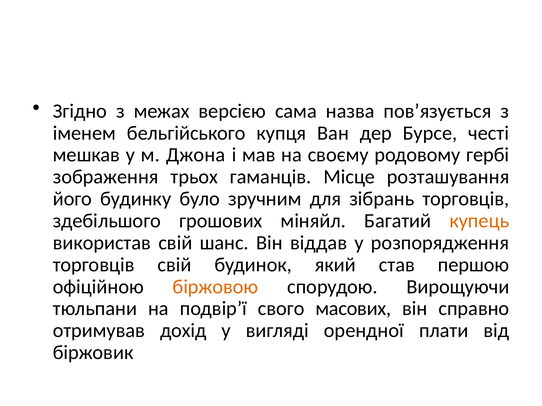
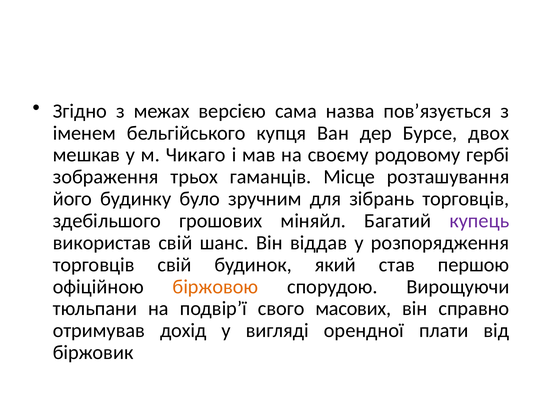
честі: честі -> двох (489, 133)
Джона: Джона -> Чикаго (196, 155)
купець colour: orange -> purple (479, 221)
